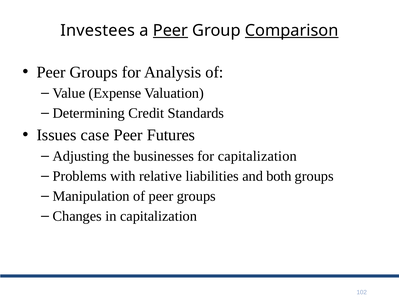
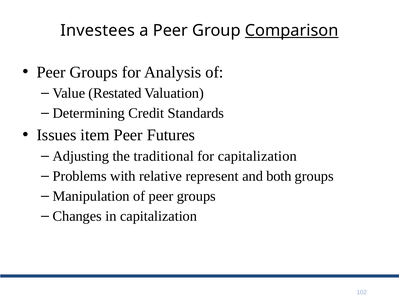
Peer underline: present -> none (170, 31)
Expense: Expense -> Restated (115, 93)
case: case -> item (95, 135)
businesses: businesses -> traditional (164, 156)
liabilities: liabilities -> represent (212, 176)
